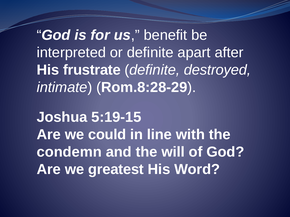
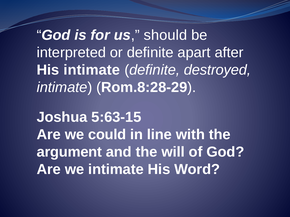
benefit: benefit -> should (165, 35)
His frustrate: frustrate -> intimate (92, 70)
5:19-15: 5:19-15 -> 5:63-15 (116, 117)
condemn: condemn -> argument (69, 152)
we greatest: greatest -> intimate (116, 170)
